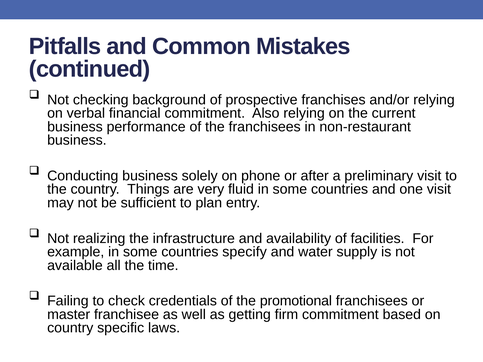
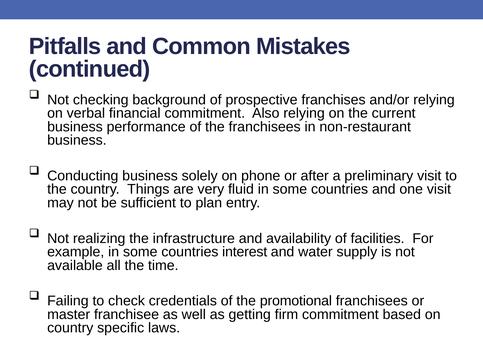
specify: specify -> interest (245, 252)
